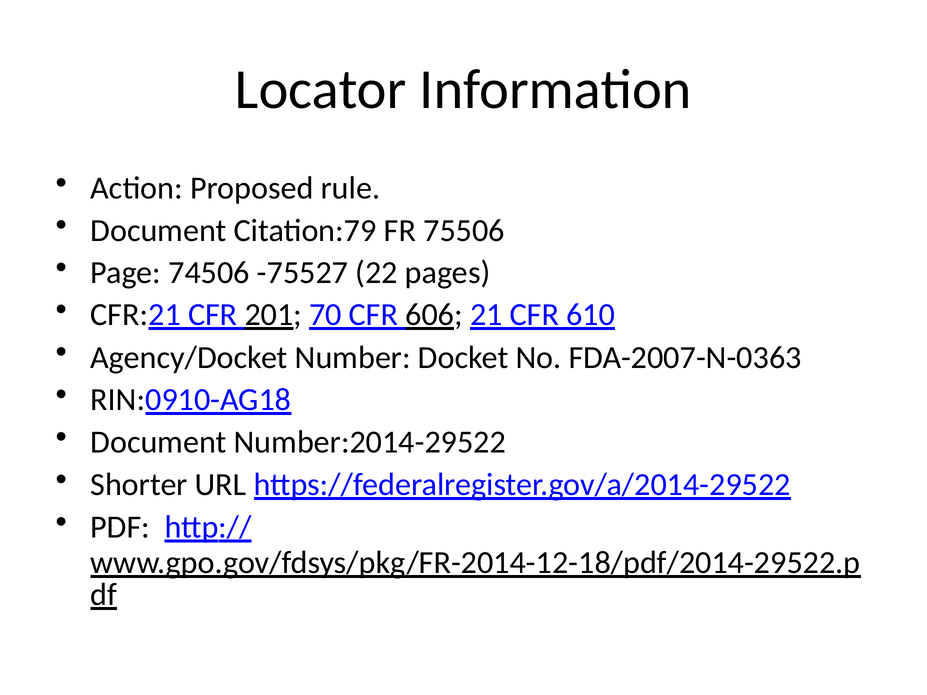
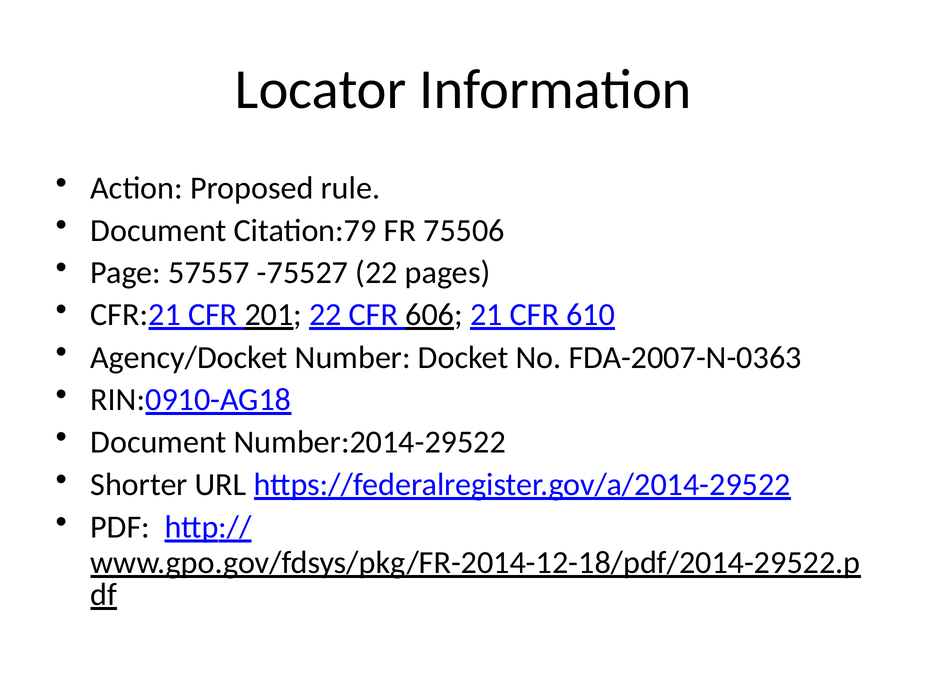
74506: 74506 -> 57557 (209, 273)
201 70: 70 -> 22 (325, 315)
